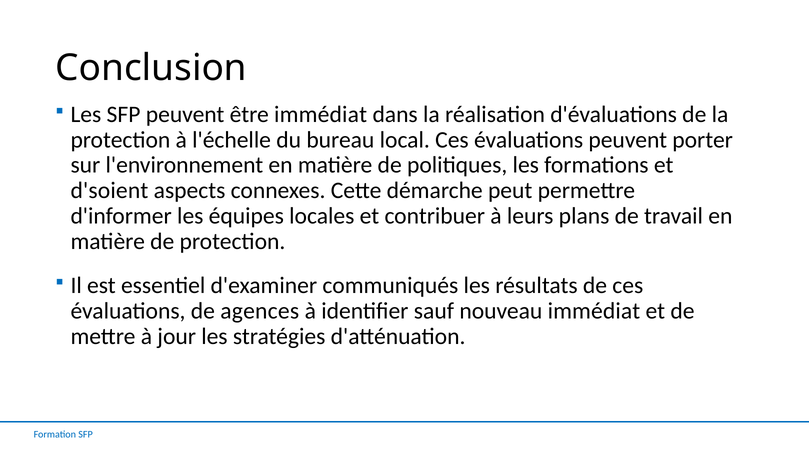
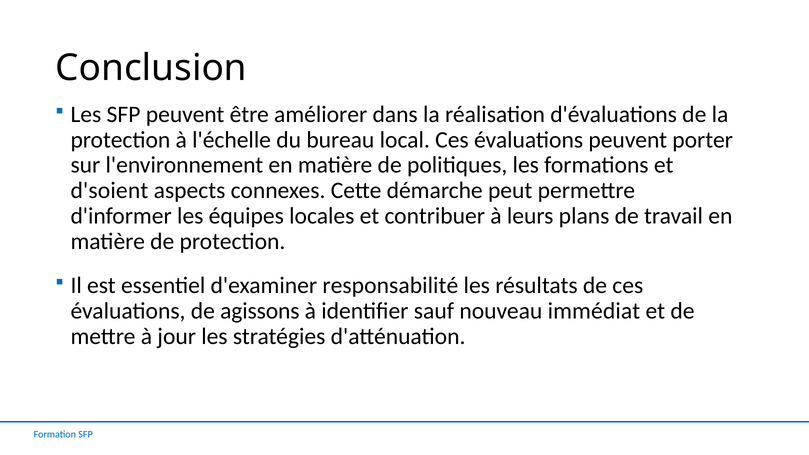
être immédiat: immédiat -> améliorer (321, 114)
communiqués: communiqués -> responsabilité (390, 285)
agences: agences -> agissons (260, 311)
